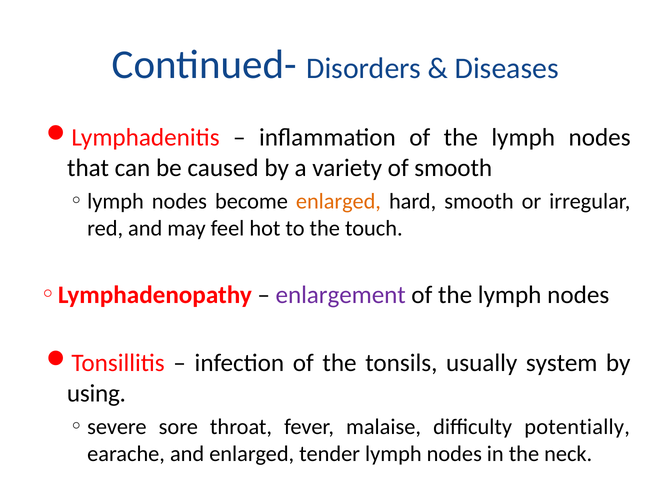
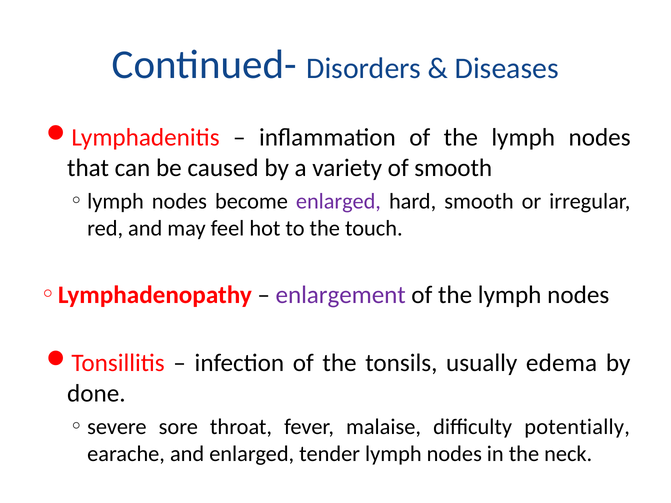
enlarged colour: orange -> purple (338, 201)
system: system -> edema (562, 363)
using: using -> done (96, 394)
